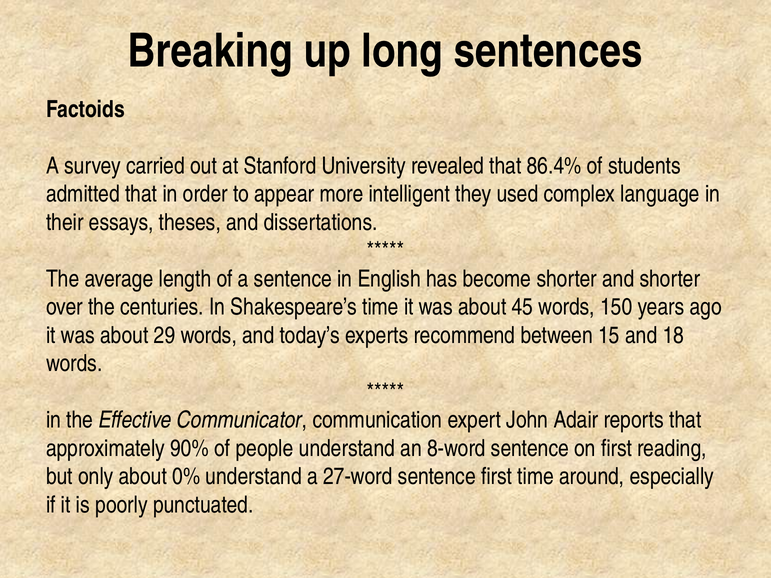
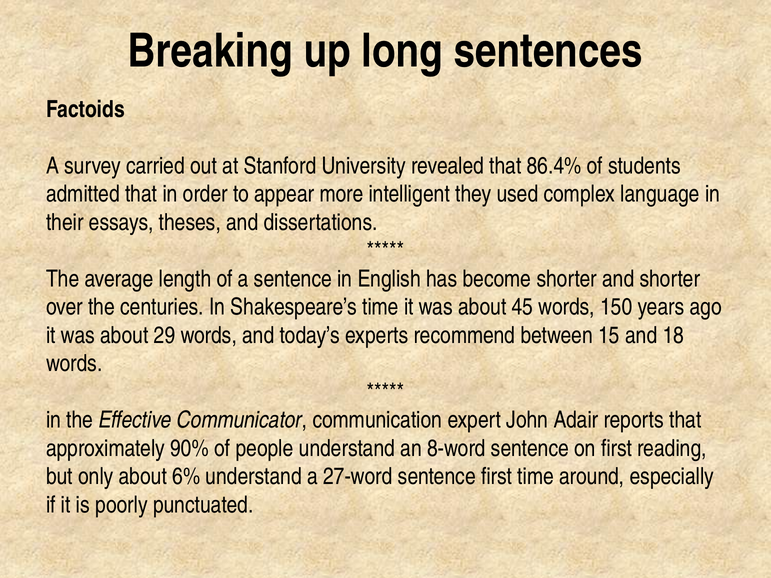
0%: 0% -> 6% (186, 477)
